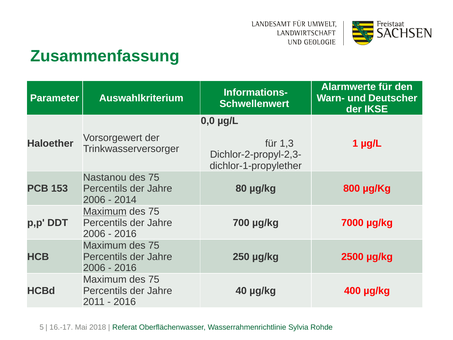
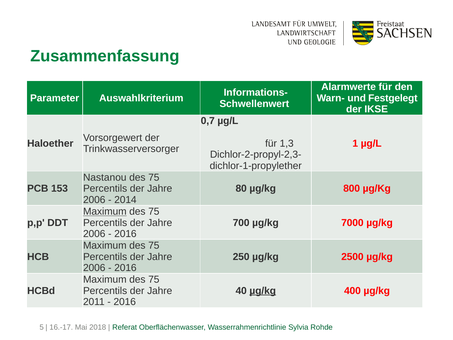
Deutscher: Deutscher -> Festgelegt (393, 98)
0,0: 0,0 -> 0,7 (208, 121)
µg/kg underline: none -> present (263, 291)
